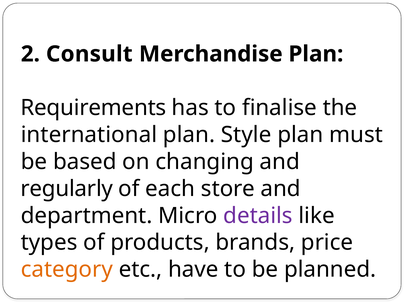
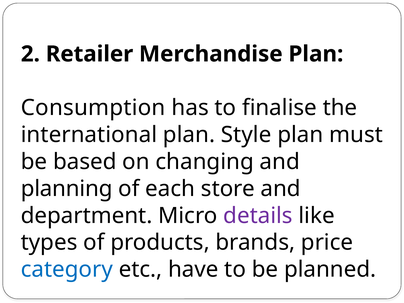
Consult: Consult -> Retailer (89, 54)
Requirements: Requirements -> Consumption (93, 108)
regularly: regularly -> planning (67, 189)
category colour: orange -> blue (67, 269)
